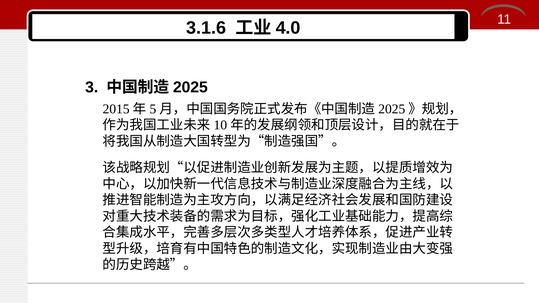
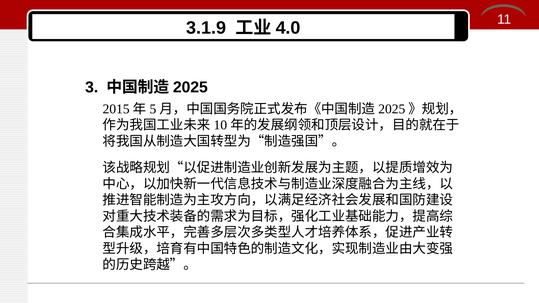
3.1.6: 3.1.6 -> 3.1.9 (206, 28)
